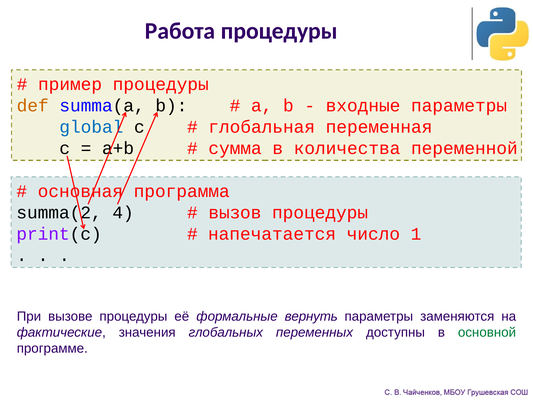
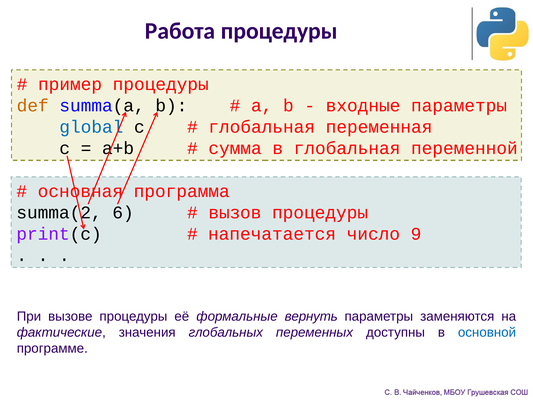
в количества: количества -> глобальная (347, 148)
4: 4 -> 6 (123, 213)
1: 1 -> 9 (416, 234)
основной colour: green -> blue (487, 332)
